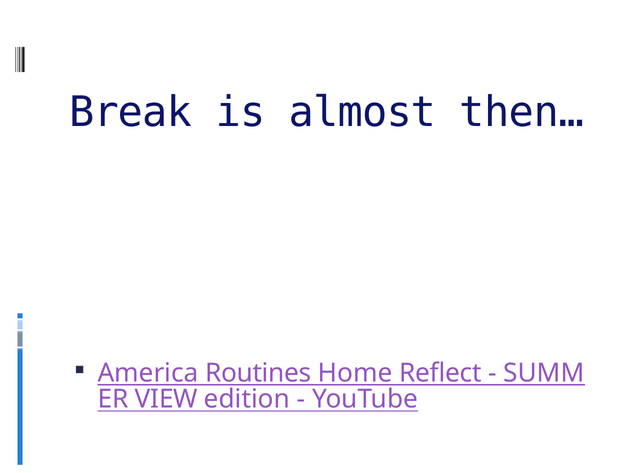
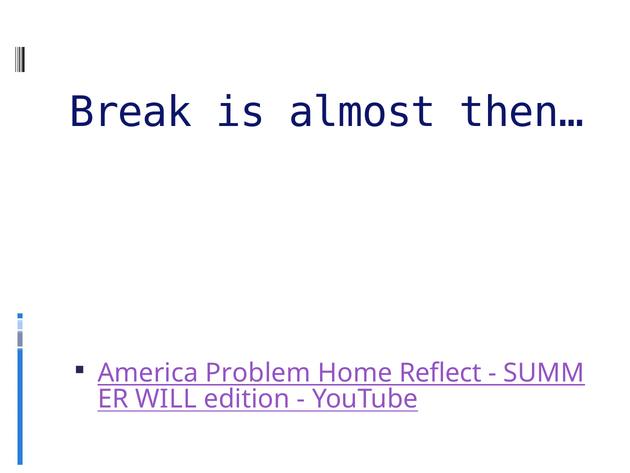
Routines: Routines -> Problem (258, 372)
VIEW: VIEW -> WILL (166, 399)
